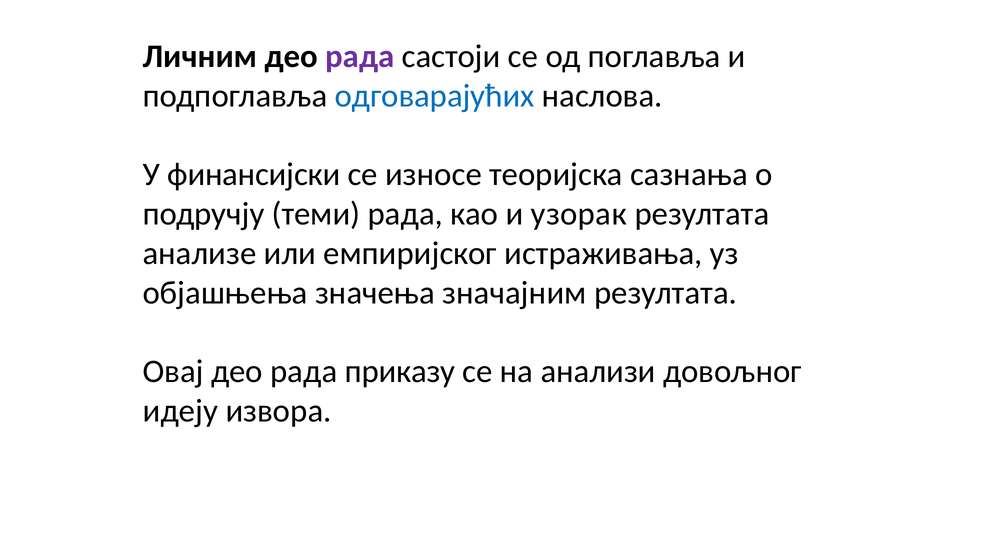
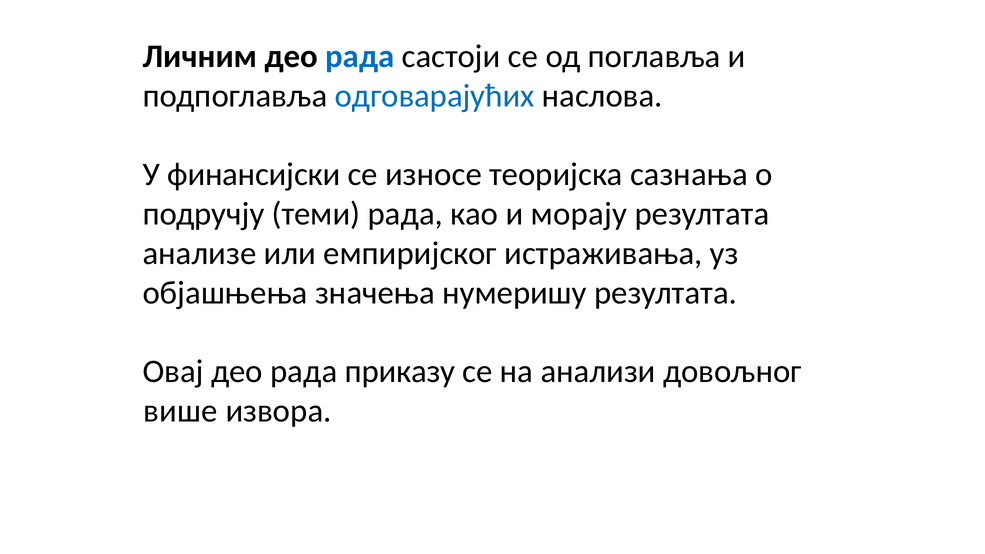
рада colour: purple -> blue (360, 56)
узорак: узорак -> морају (579, 214)
значајним: значајним -> нумеришу (515, 293)
идеју: идеју -> више (180, 411)
